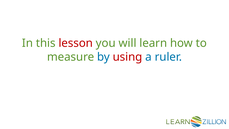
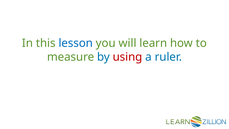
lesson colour: red -> blue (76, 43)
